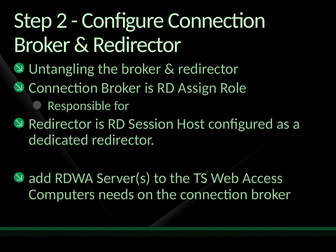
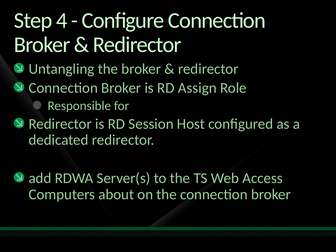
2: 2 -> 4 (62, 20)
needs: needs -> about (116, 194)
